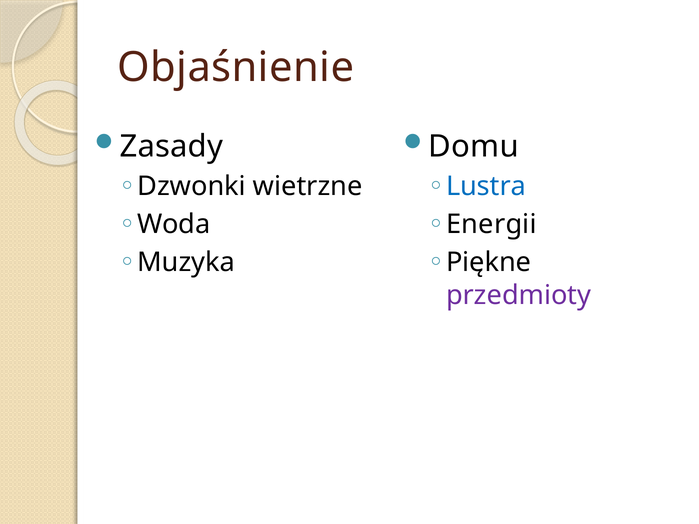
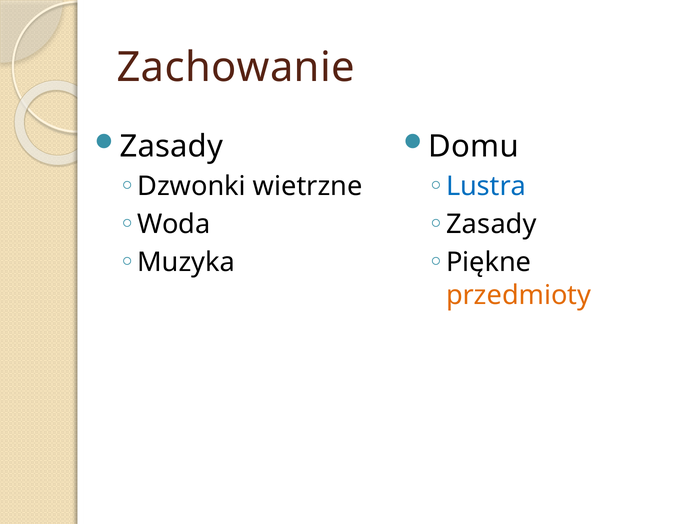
Objaśnienie: Objaśnienie -> Zachowanie (236, 68)
Energii: Energii -> Zasady (491, 225)
przedmioty colour: purple -> orange (519, 295)
